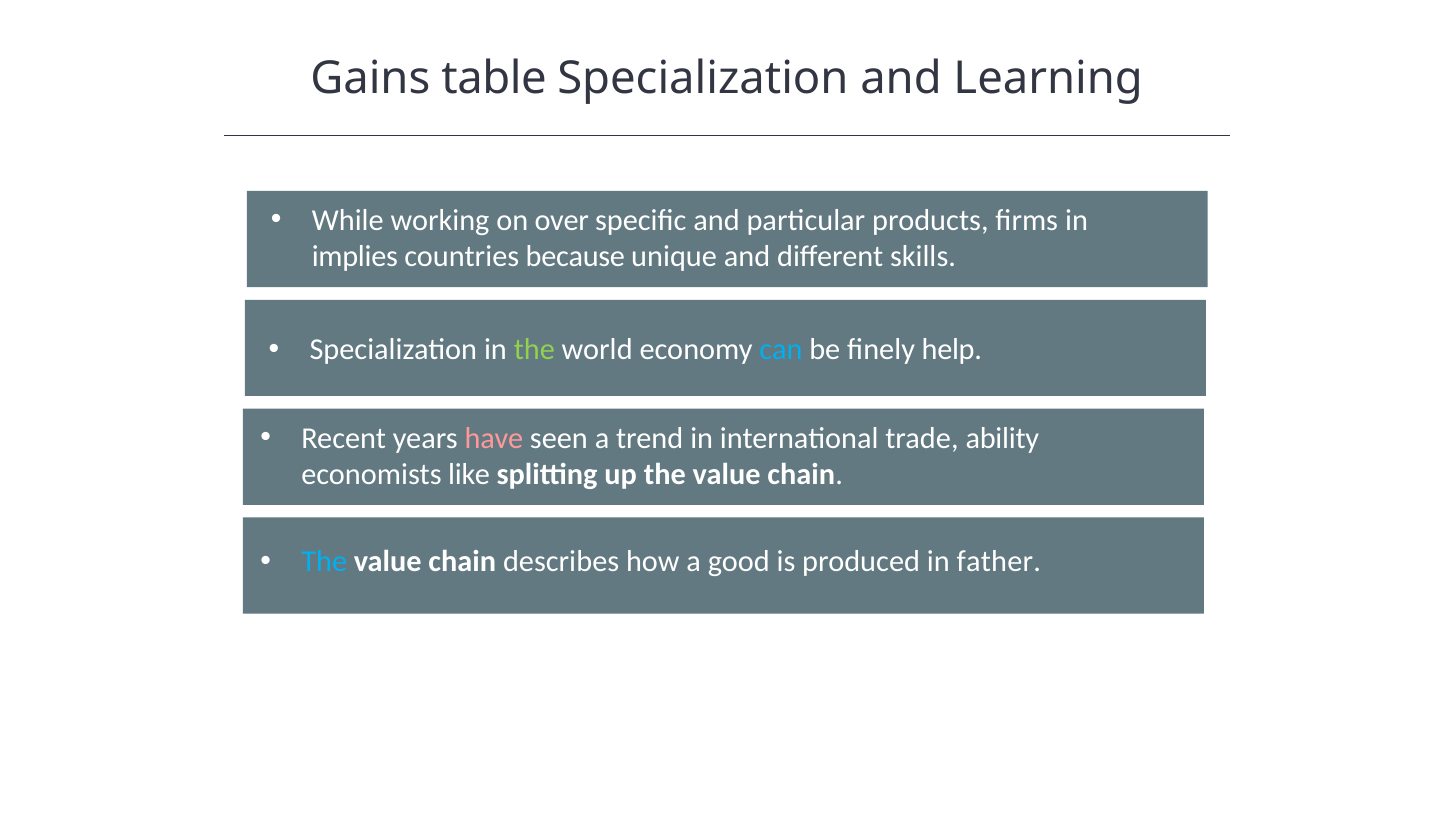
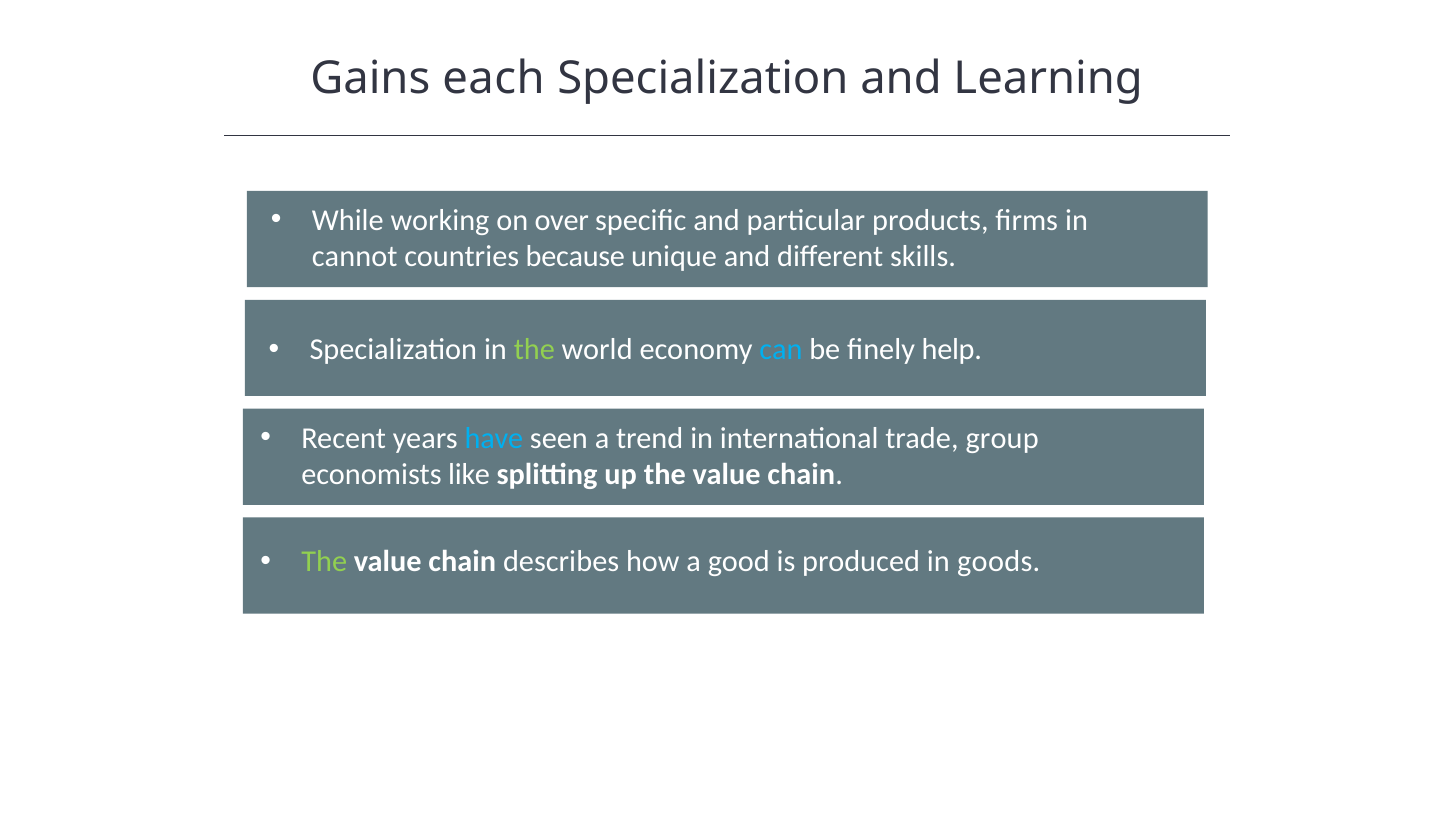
table: table -> each (494, 78)
implies: implies -> cannot (355, 257)
have colour: pink -> light blue (494, 438)
ability: ability -> group (1002, 438)
The colour: light blue -> light green (324, 562)
father: father -> goods (999, 562)
